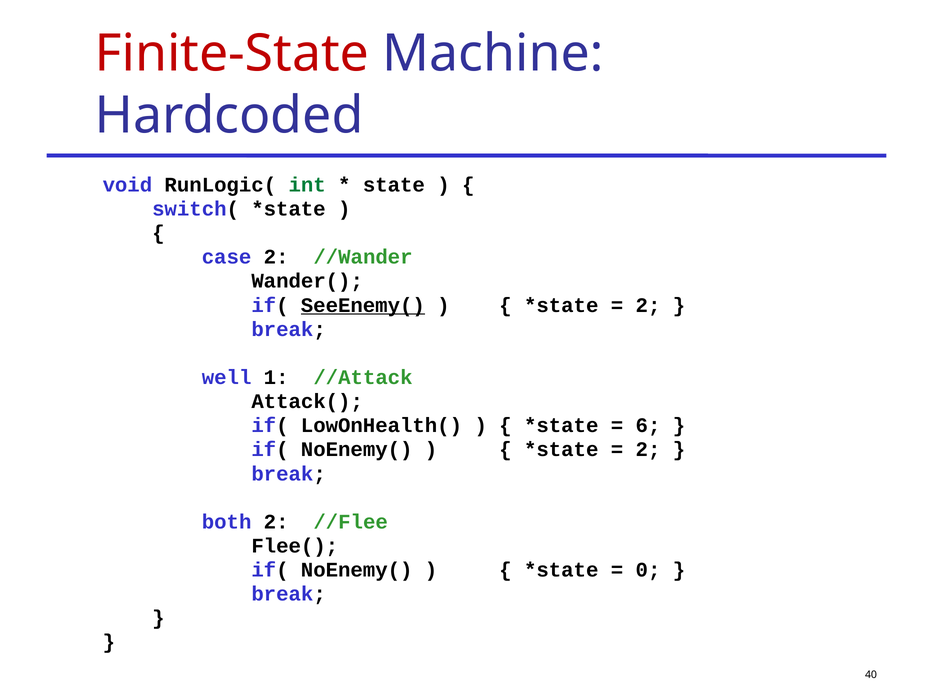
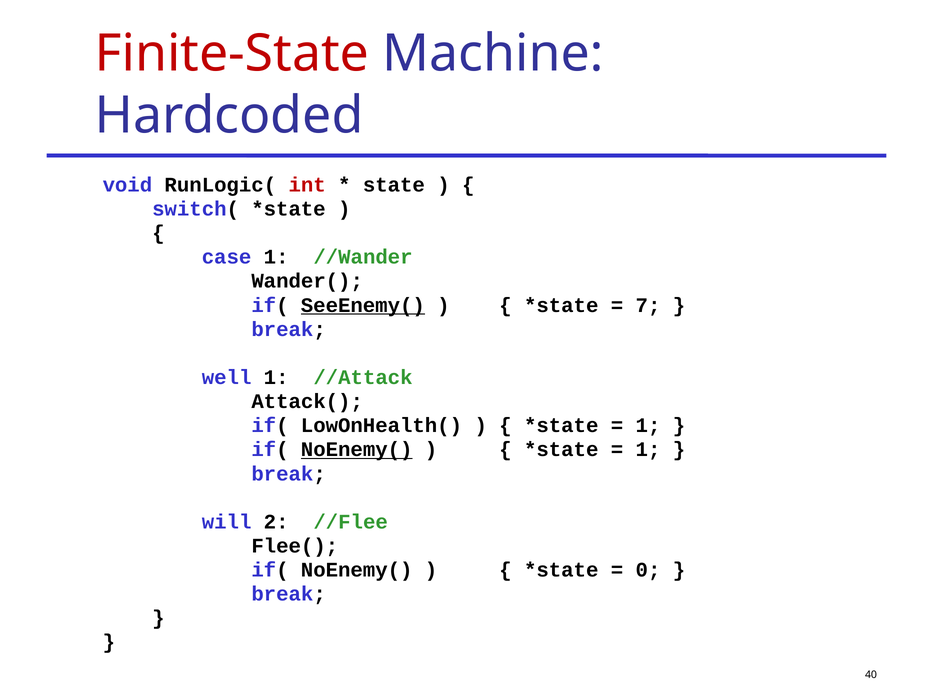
int colour: green -> red (307, 185)
case 2: 2 -> 1 (276, 257)
2: 2 -> 7 (648, 305)
6: 6 -> 1 (648, 425)
NoEnemy( underline: none -> present (357, 449)
2: 2 -> 1 (648, 449)
both: both -> will (227, 522)
